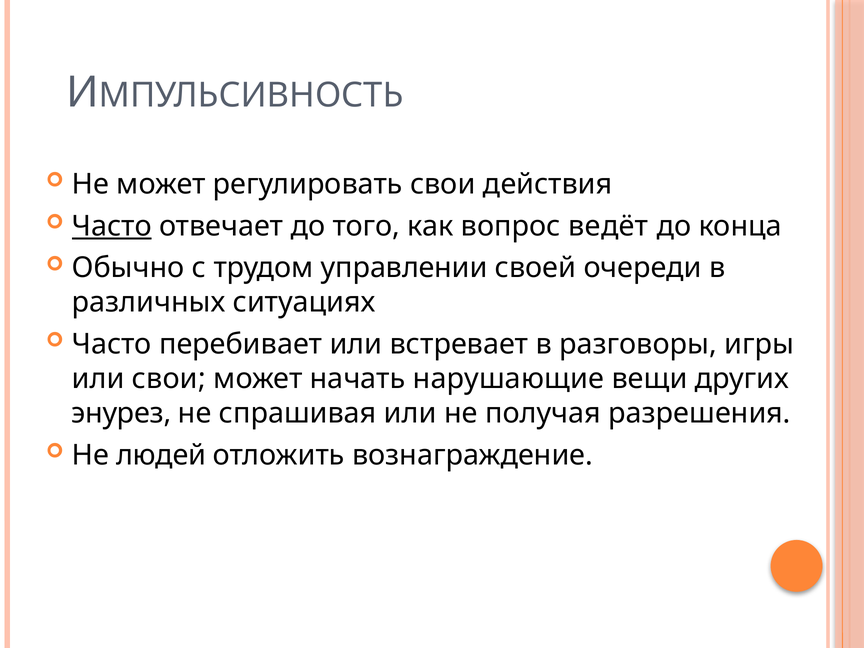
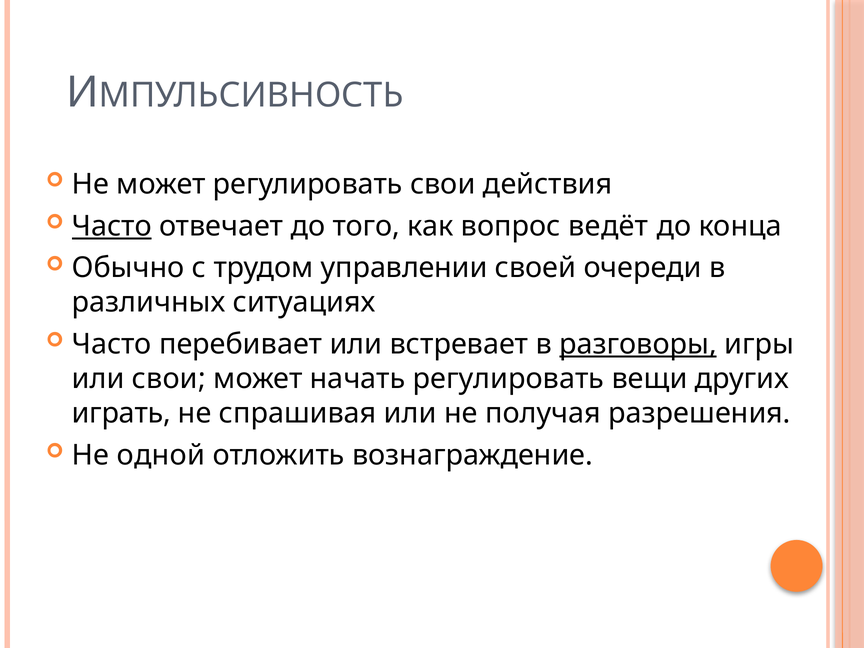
разговоры underline: none -> present (638, 344)
начать нарушающие: нарушающие -> регулировать (508, 379)
энурез: энурез -> играть (121, 413)
людей: людей -> одной (161, 455)
